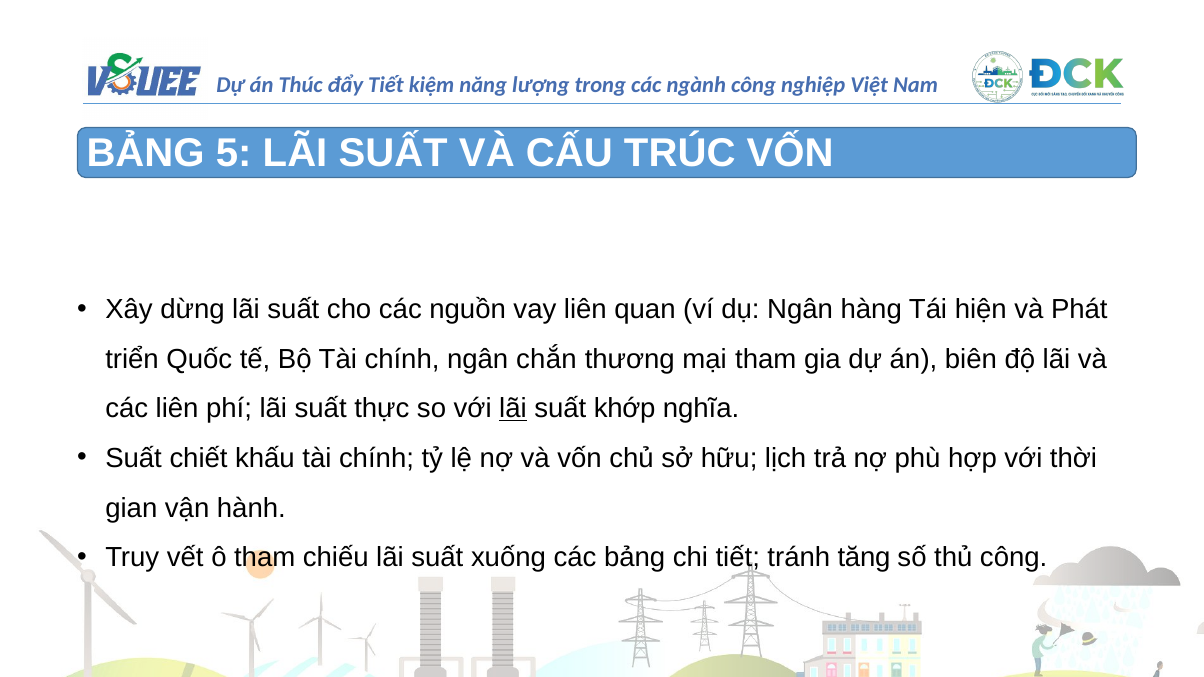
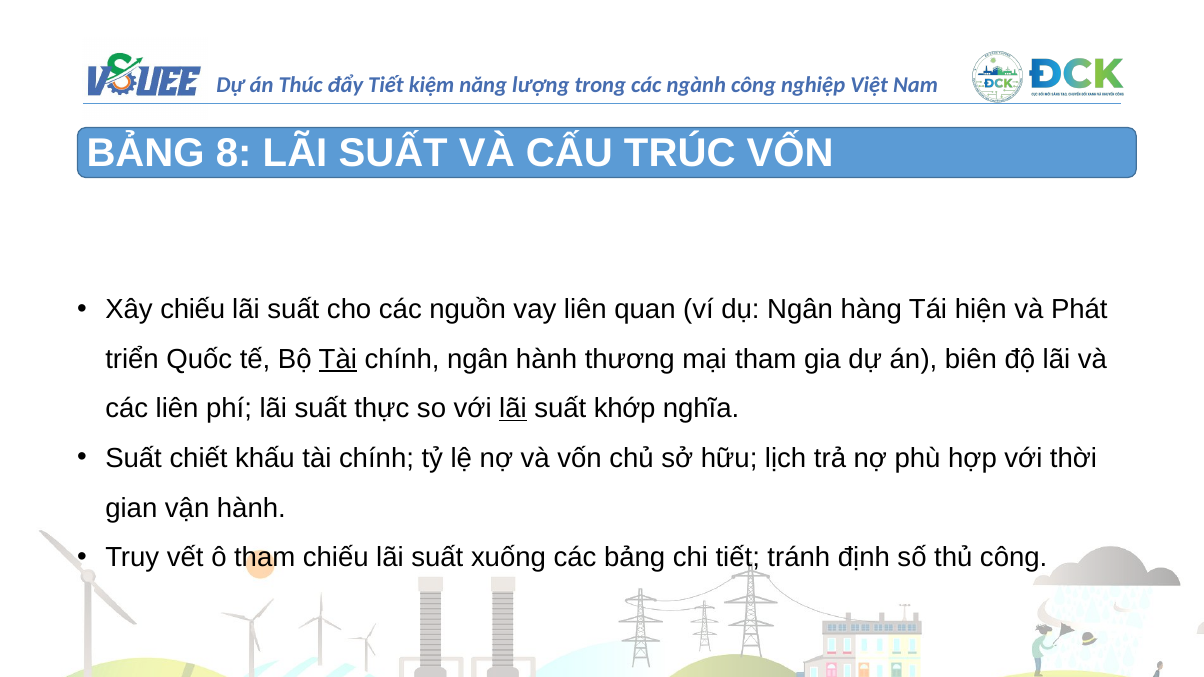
5: 5 -> 8 (234, 154)
Xây dừng: dừng -> chiếu (193, 310)
Tài underline: none -> present (338, 359)
ngân chắn: chắn -> hành (547, 359)
tăng: tăng -> định (864, 558)
